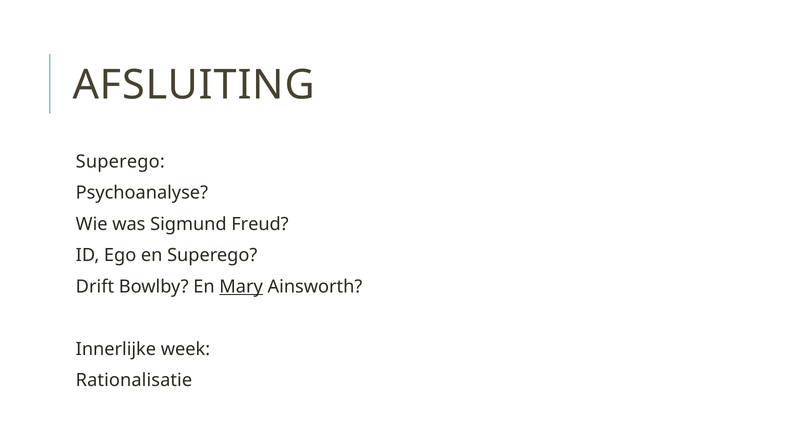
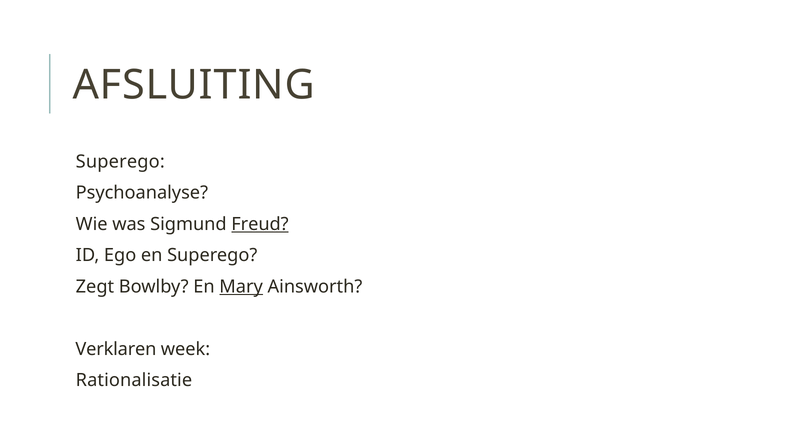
Freud underline: none -> present (260, 224)
Drift: Drift -> Zegt (95, 287)
Innerlijke: Innerlijke -> Verklaren (116, 349)
